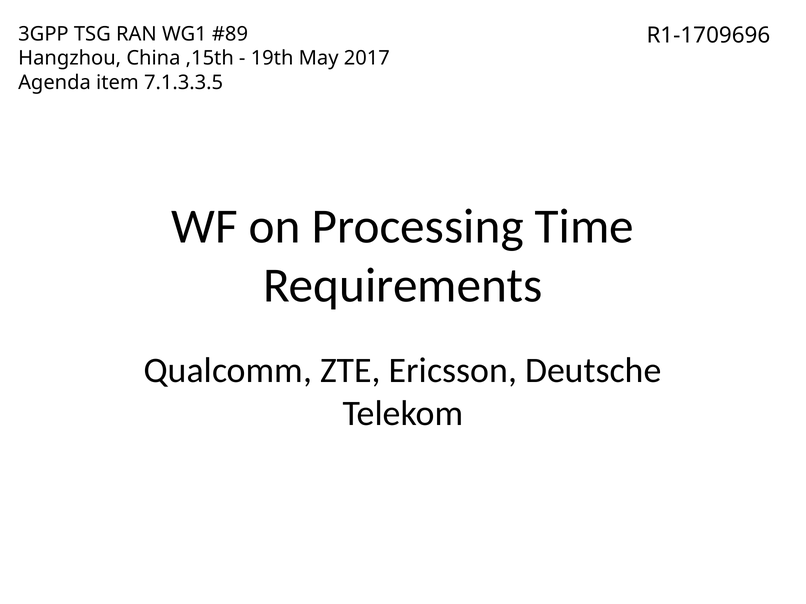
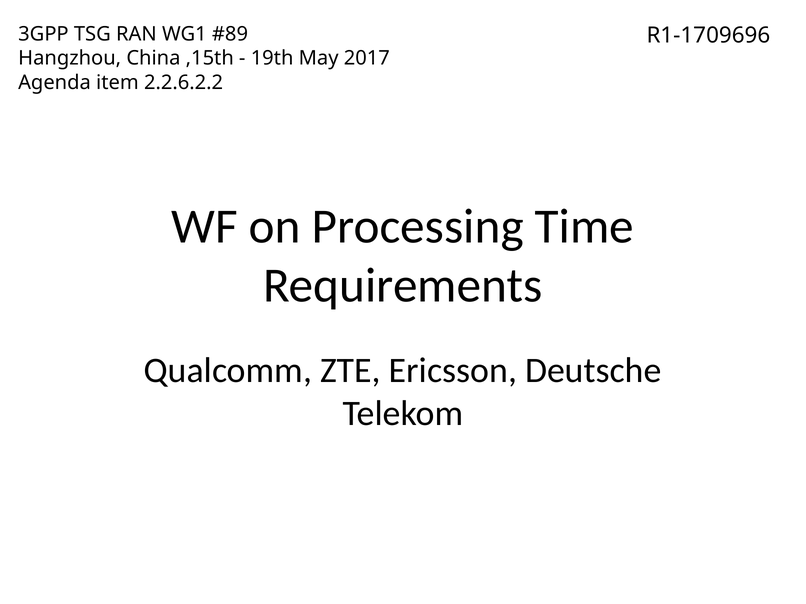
7.1.3.3.5: 7.1.3.3.5 -> 2.2.6.2.2 (184, 82)
